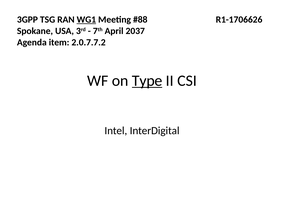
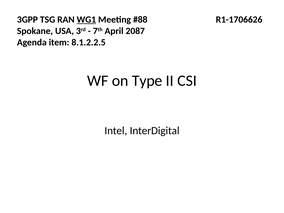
2037: 2037 -> 2087 (135, 31)
2.0.7.7.2: 2.0.7.7.2 -> 8.1.2.2.5 (89, 42)
Type underline: present -> none (147, 81)
